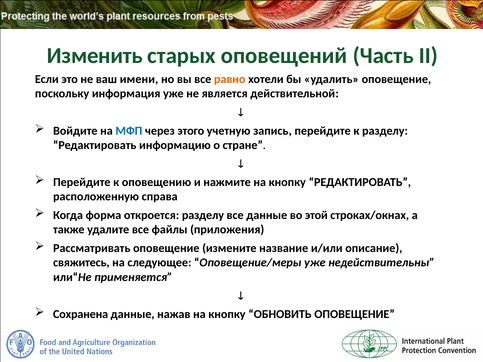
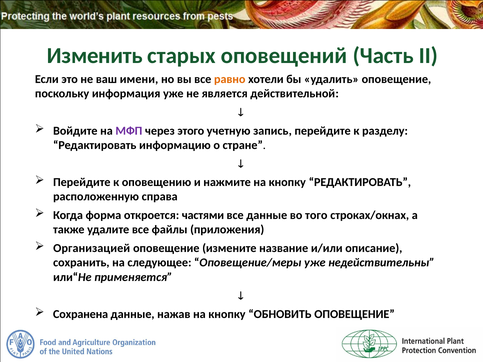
МФП colour: blue -> purple (129, 131)
откроется разделу: разделу -> частями (203, 215)
этой: этой -> того (316, 215)
Рассматривать: Рассматривать -> Организацией (92, 248)
свяжитесь: свяжитесь -> сохранить (81, 263)
